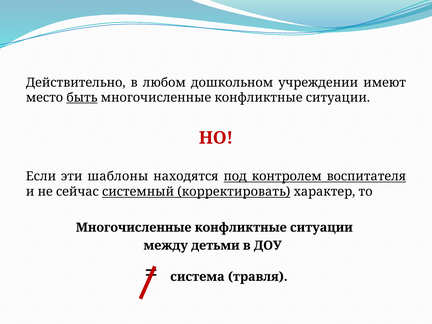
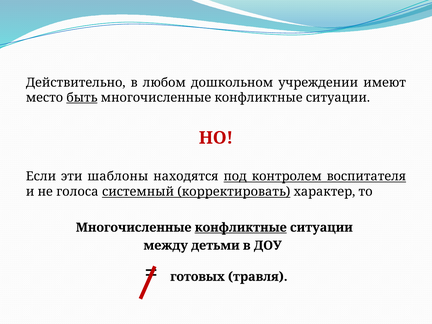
сейчас: сейчас -> голоса (77, 192)
конфликтные underline: none -> present (241, 228)
система: система -> готовых (198, 277)
